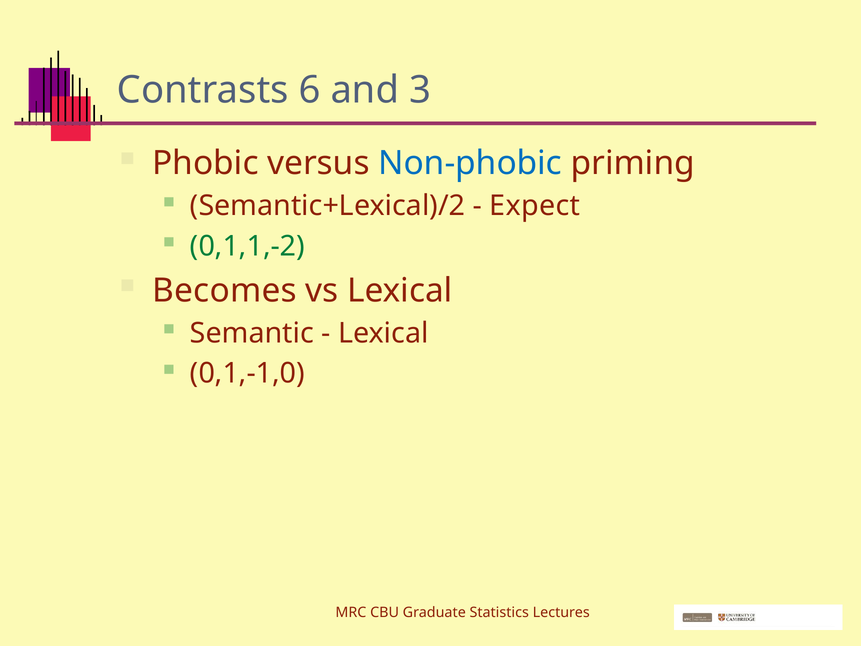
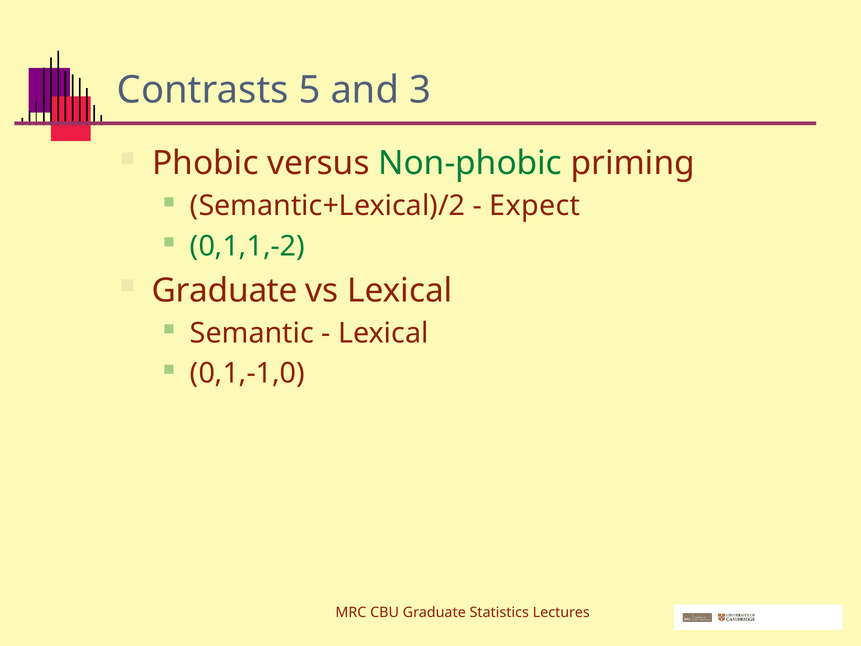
6: 6 -> 5 (310, 90)
Non-phobic colour: blue -> green (470, 163)
Becomes: Becomes -> Graduate (225, 290)
